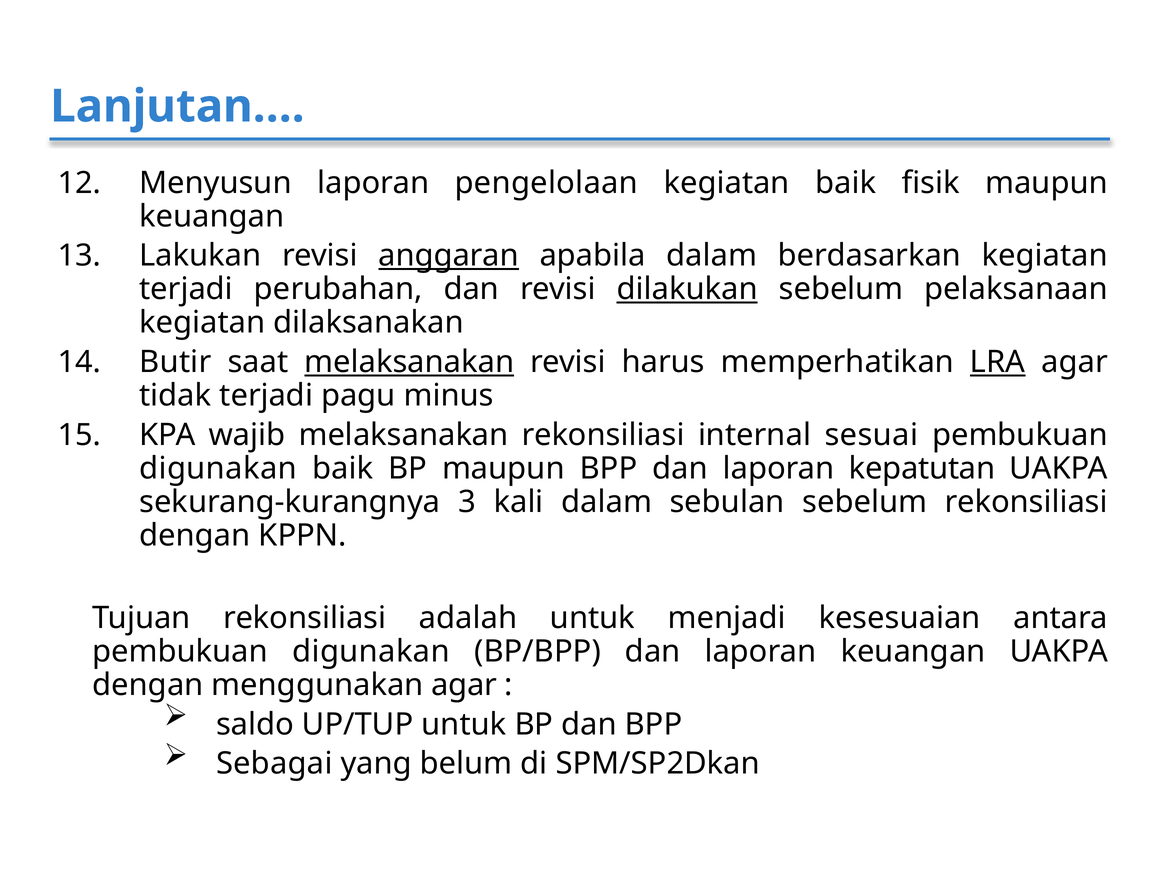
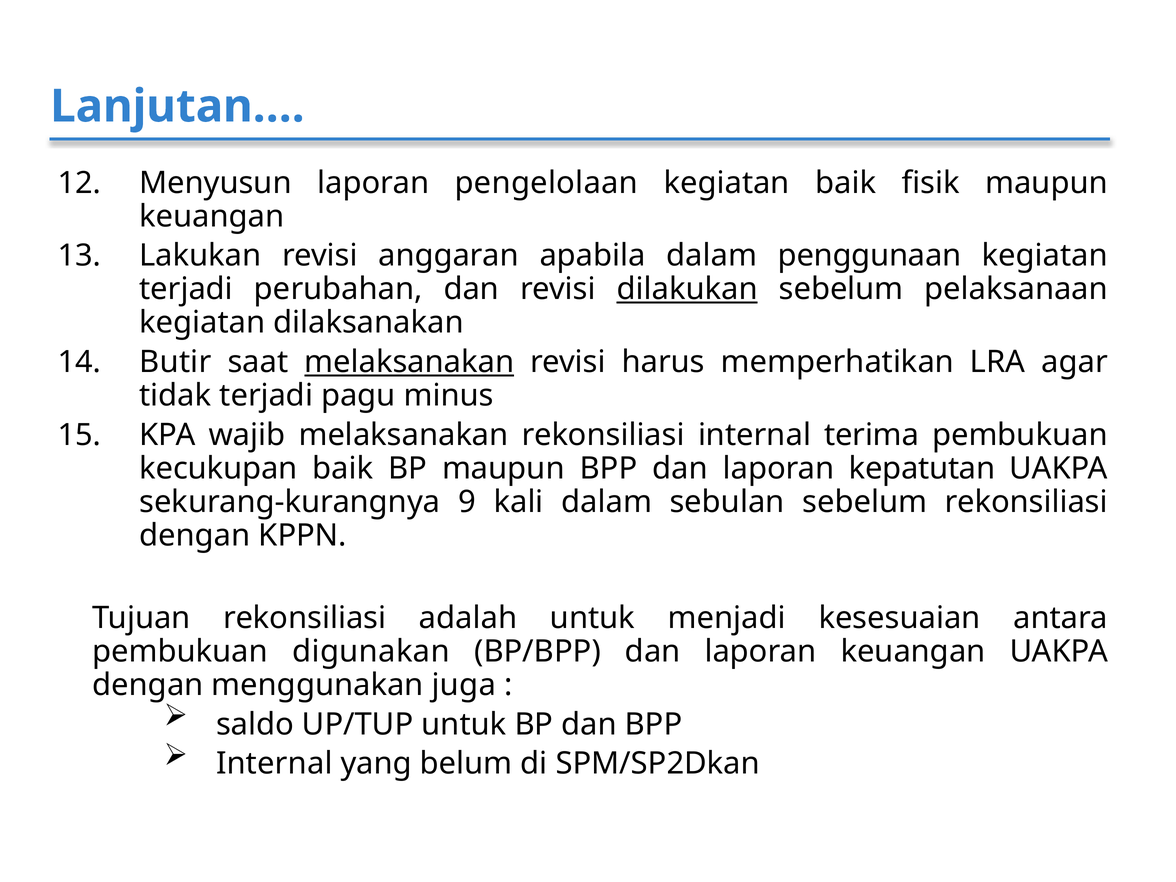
anggaran underline: present -> none (449, 256)
berdasarkan: berdasarkan -> penggunaan (870, 256)
LRA underline: present -> none (998, 362)
sesuai: sesuai -> terima (872, 435)
digunakan: digunakan -> kecukupan (218, 468)
3: 3 -> 9 (467, 502)
menggunakan agar: agar -> juga (464, 685)
Sebagai: Sebagai -> Internal (274, 764)
